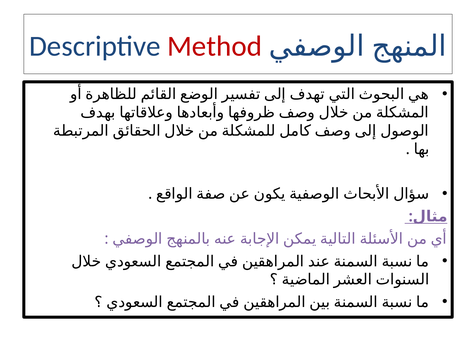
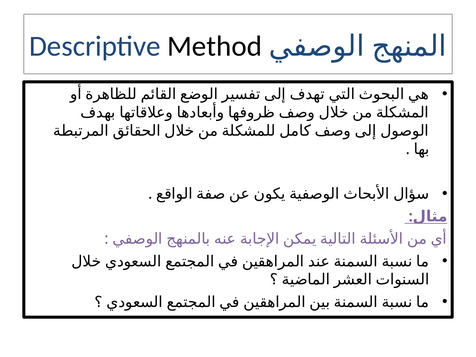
Method colour: red -> black (215, 46)
